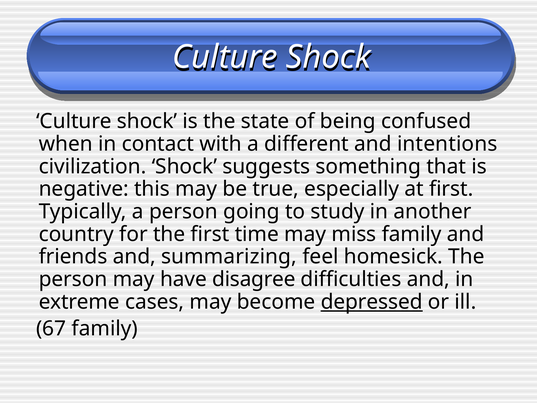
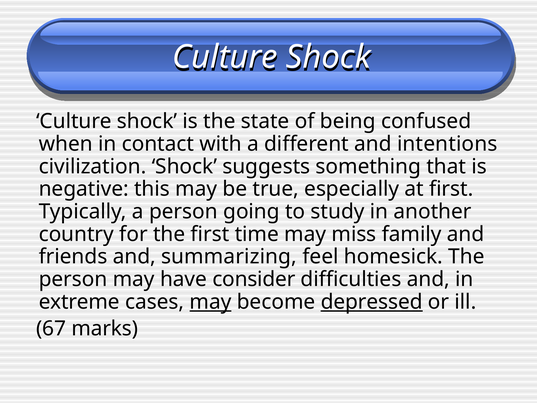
disagree: disagree -> consider (254, 279)
may underline: none -> present (211, 302)
67 family: family -> marks (105, 328)
